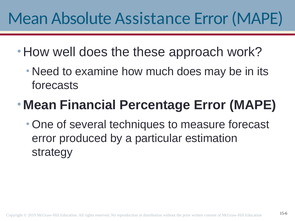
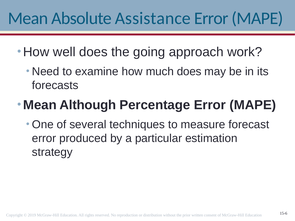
these: these -> going (149, 52)
Financial: Financial -> Although (88, 105)
